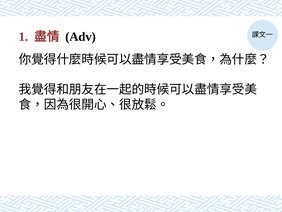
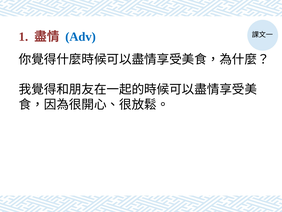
Adv colour: black -> blue (81, 37)
